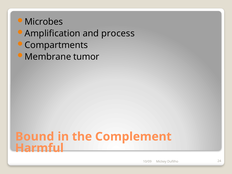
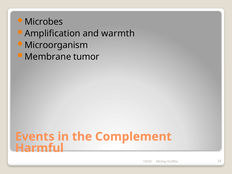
process: process -> warmth (118, 33)
Compartments: Compartments -> Microorganism (56, 45)
Bound: Bound -> Events (35, 137)
